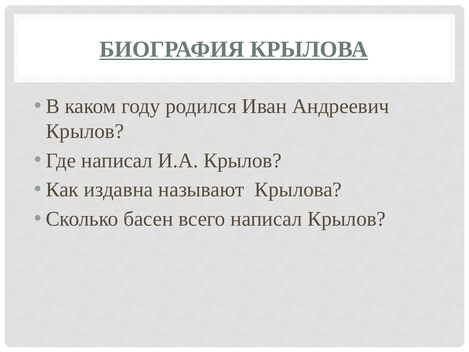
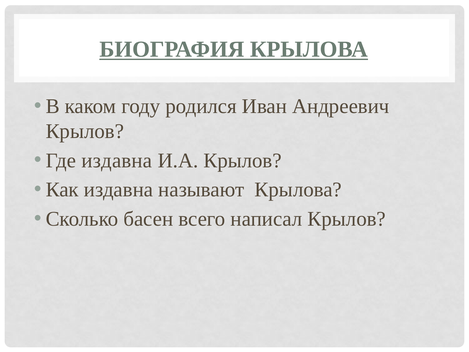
Где написал: написал -> издавна (117, 160)
